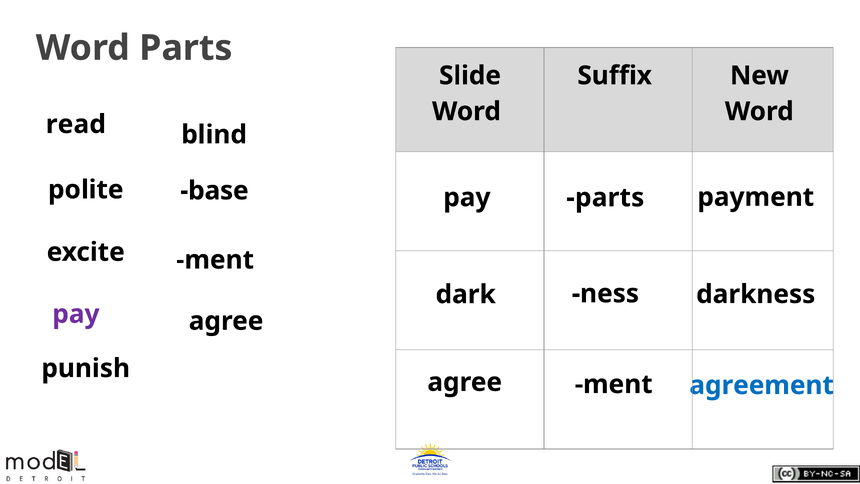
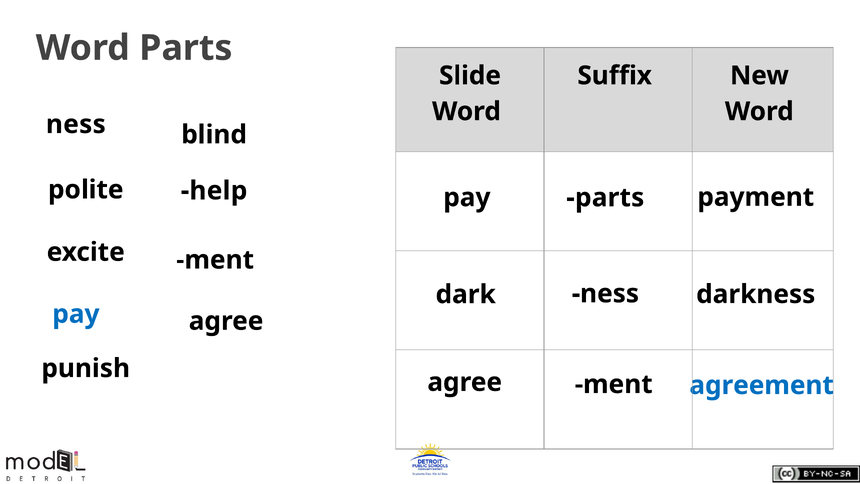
read: read -> ness (76, 124)
base: base -> help (214, 191)
pay colour: purple -> blue (76, 314)
